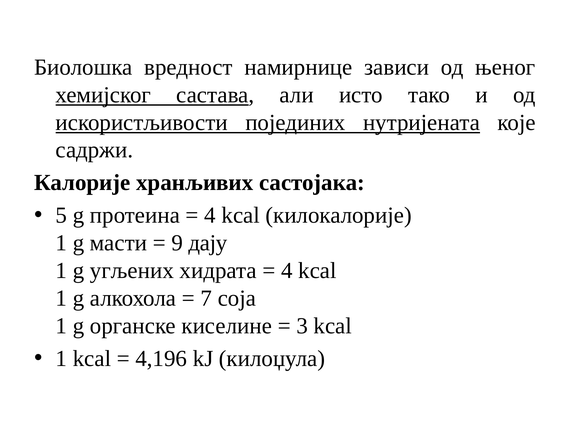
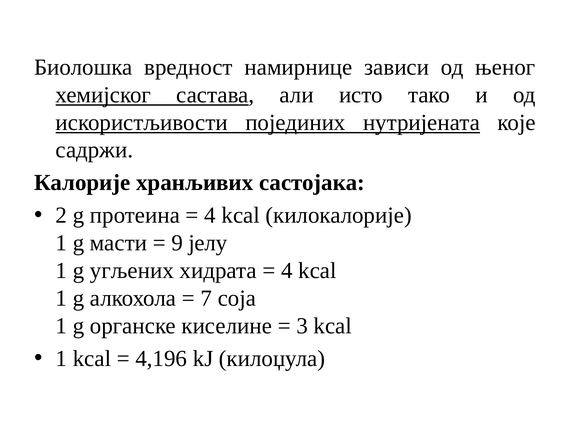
5: 5 -> 2 (61, 215)
дају: дају -> јелу (208, 243)
